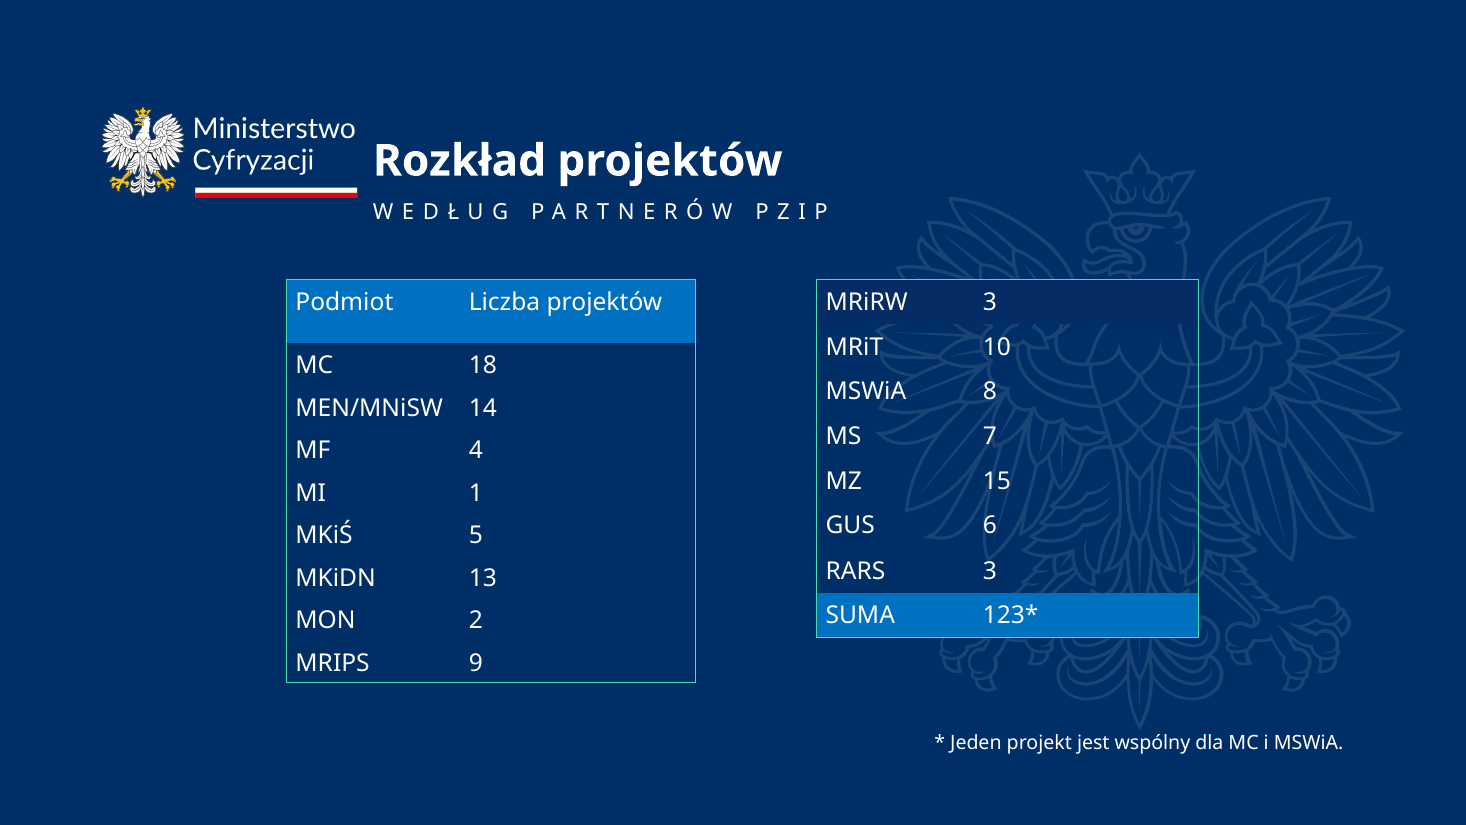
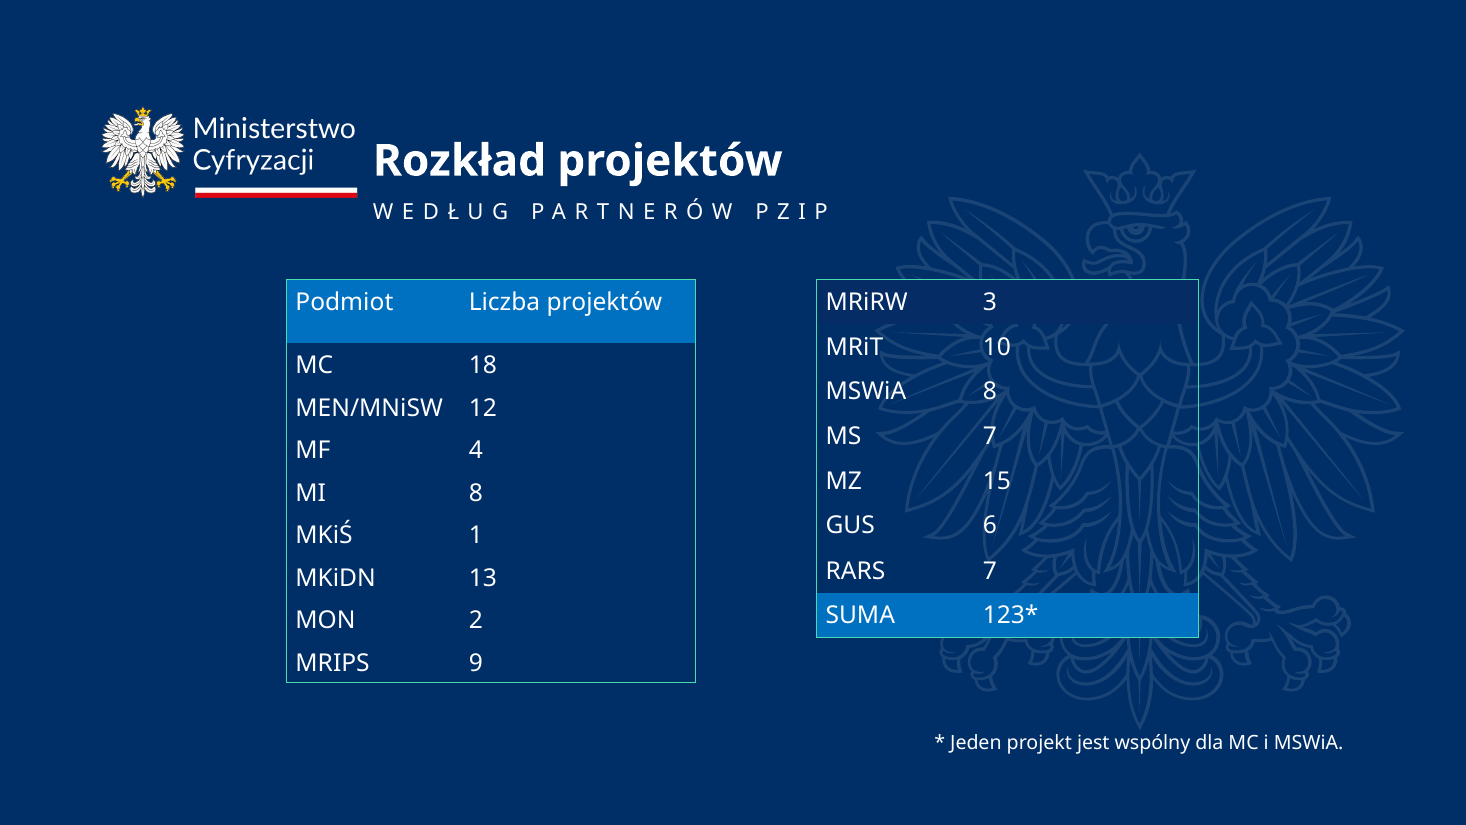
14: 14 -> 12 (483, 408)
MI 1: 1 -> 8 (476, 493)
5: 5 -> 1 (476, 535)
RARS 3: 3 -> 7 (990, 571)
